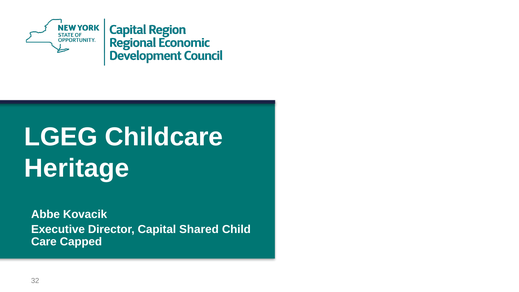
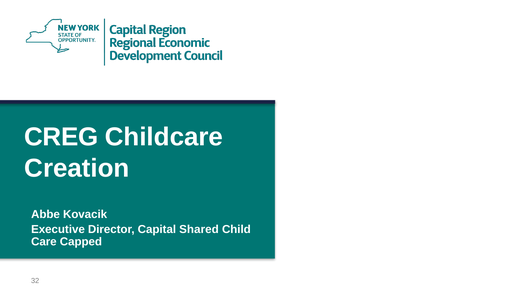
LGEG: LGEG -> CREG (61, 137)
Heritage: Heritage -> Creation (77, 168)
